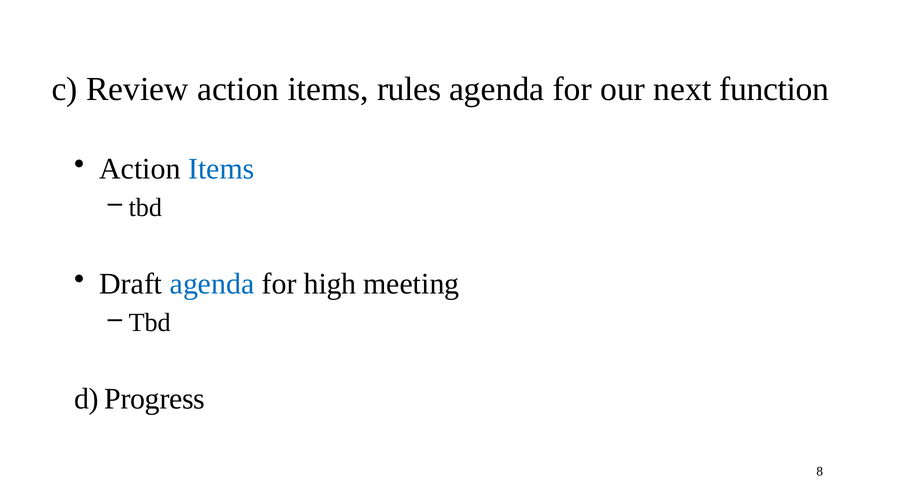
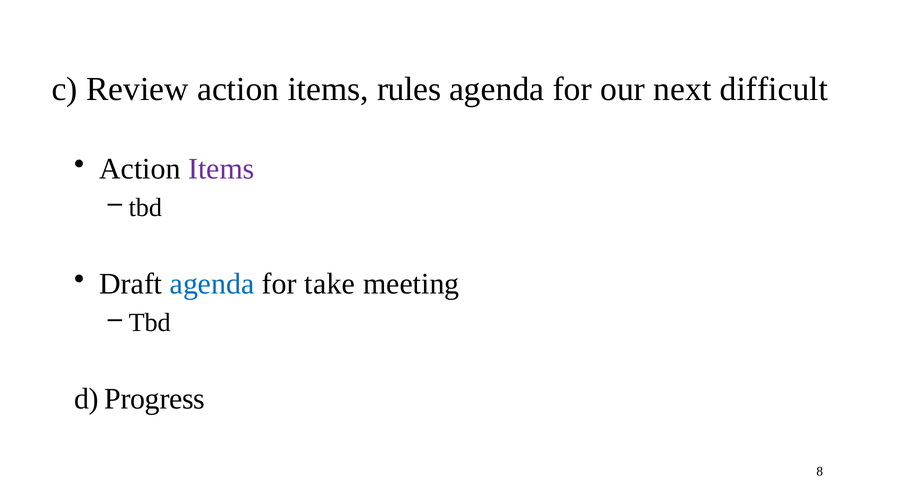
function: function -> difficult (774, 89)
Items colour: blue -> purple (221, 169)
high: high -> take (330, 284)
